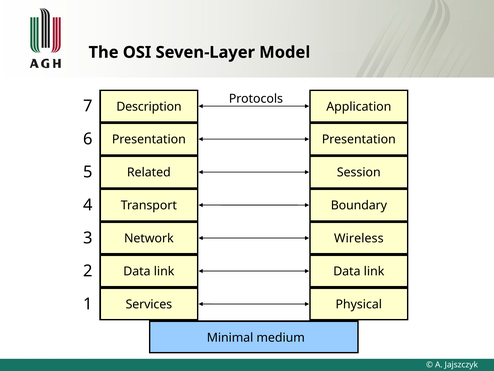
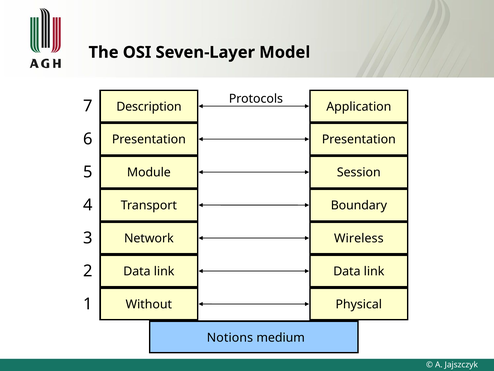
Related: Related -> Module (149, 172)
Services: Services -> Without (149, 304)
Minimal: Minimal -> Notions (230, 337)
